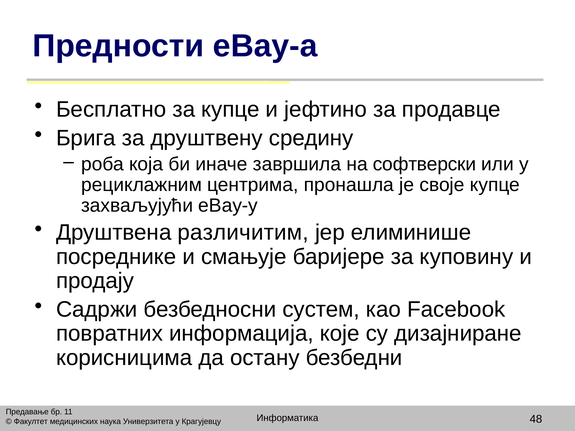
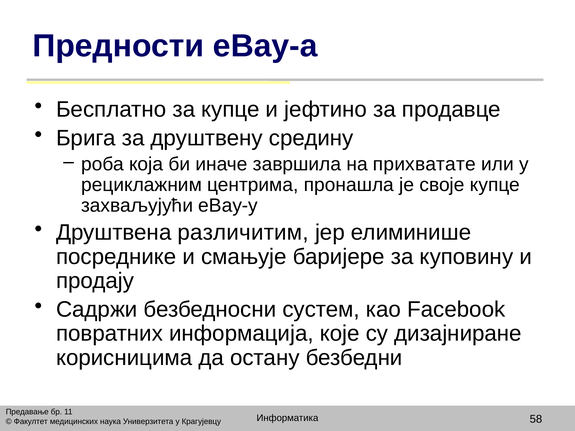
софтверски: софтверски -> прихватате (424, 164)
48: 48 -> 58 (536, 419)
